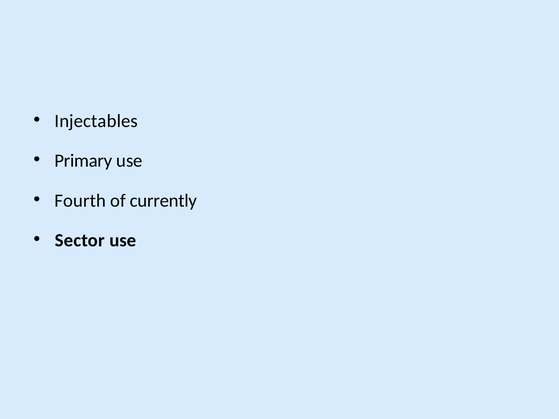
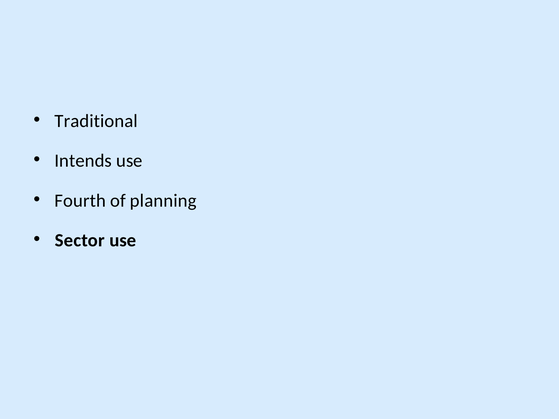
Injectables: Injectables -> Traditional (96, 121)
Primary: Primary -> Intends (83, 161)
currently: currently -> planning (163, 201)
